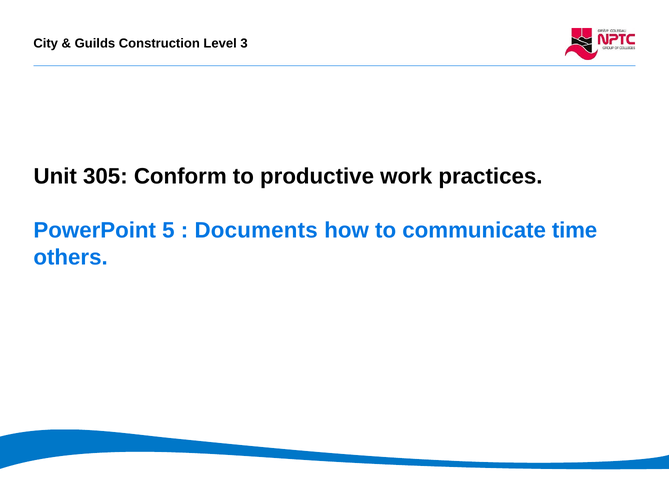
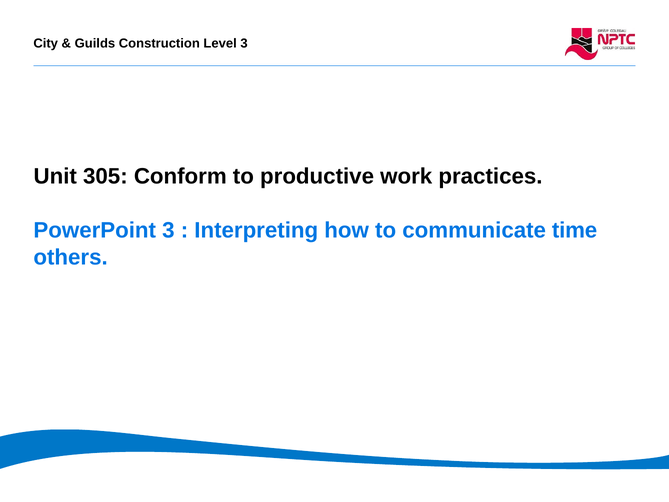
PowerPoint 5: 5 -> 3 (168, 230)
Documents: Documents -> Interpreting (256, 230)
